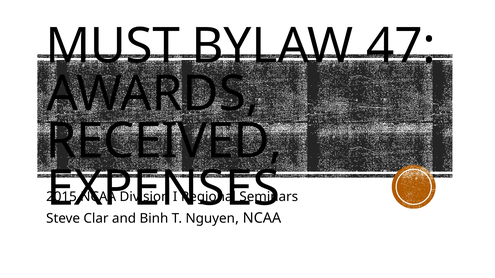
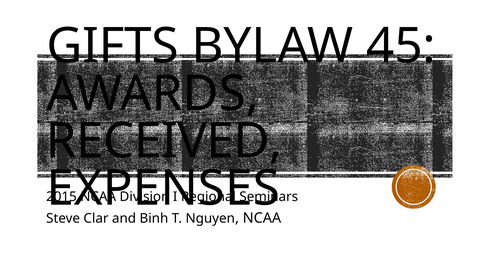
MUST: MUST -> GIFTS (113, 46)
47: 47 -> 45 (401, 46)
